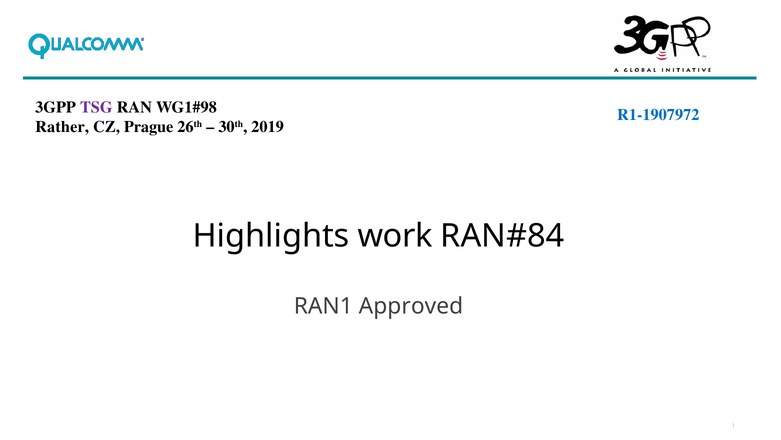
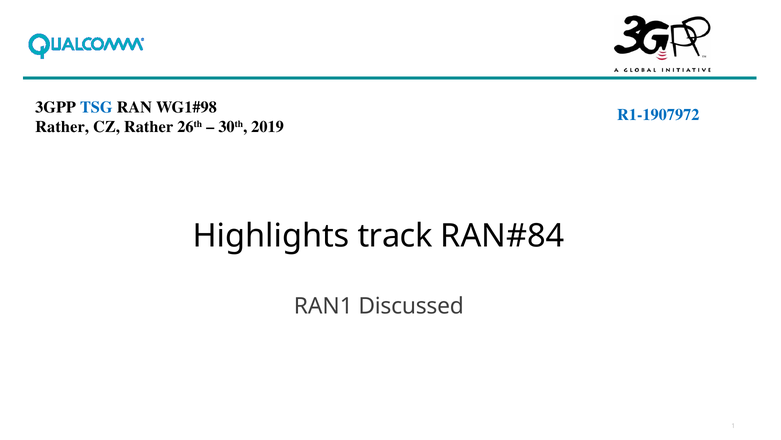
TSG colour: purple -> blue (96, 107)
CZ Prague: Prague -> Rather (149, 127)
work: work -> track (395, 236)
Approved: Approved -> Discussed (411, 306)
